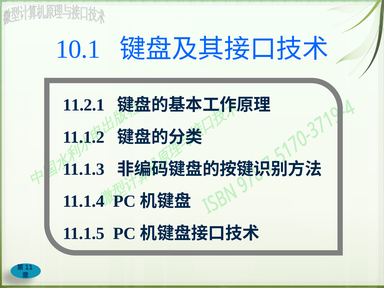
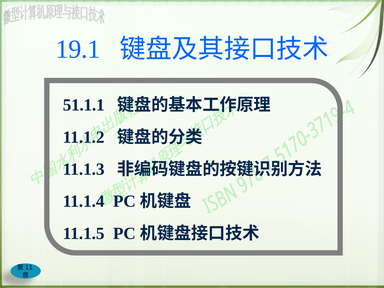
10.1: 10.1 -> 19.1 (78, 49)
11.2.1: 11.2.1 -> 51.1.1 (84, 105)
